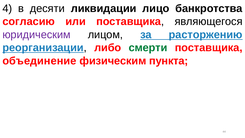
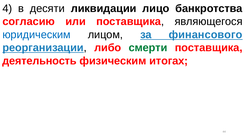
юридическим colour: purple -> blue (37, 35)
расторжению: расторжению -> финансового (206, 35)
объединение: объединение -> деятельность (39, 61)
пункта: пункта -> итогах (169, 61)
